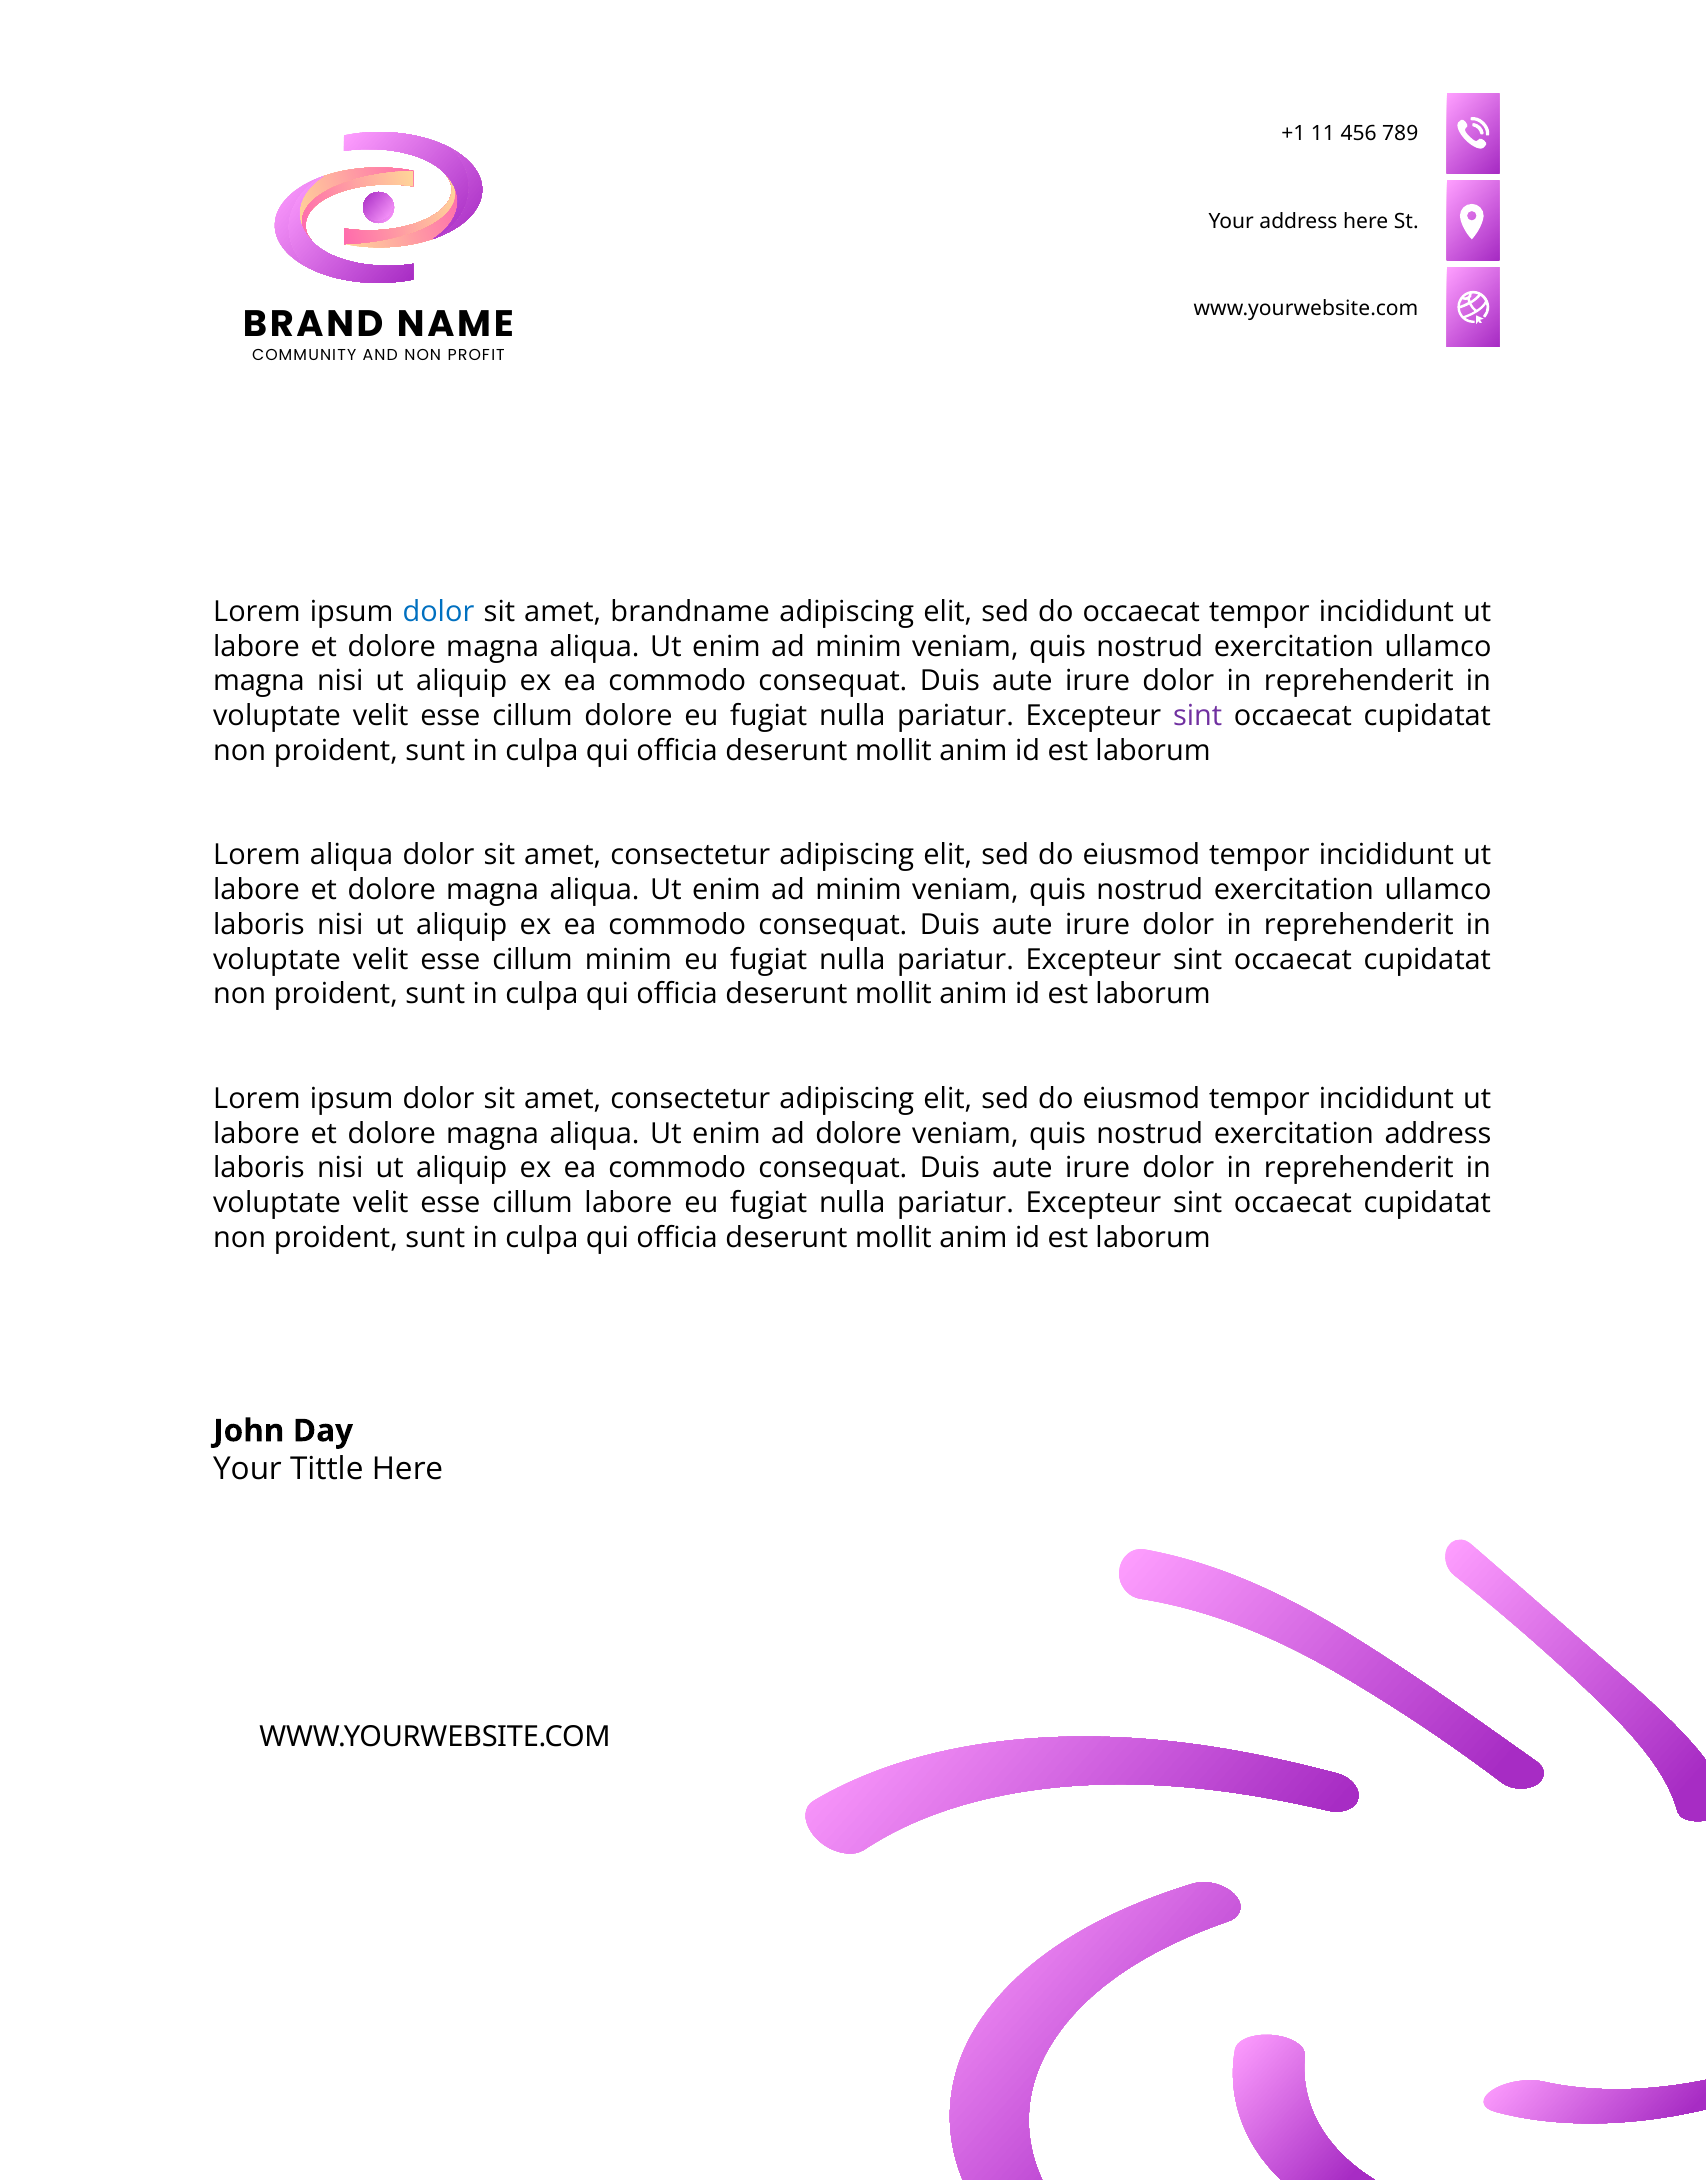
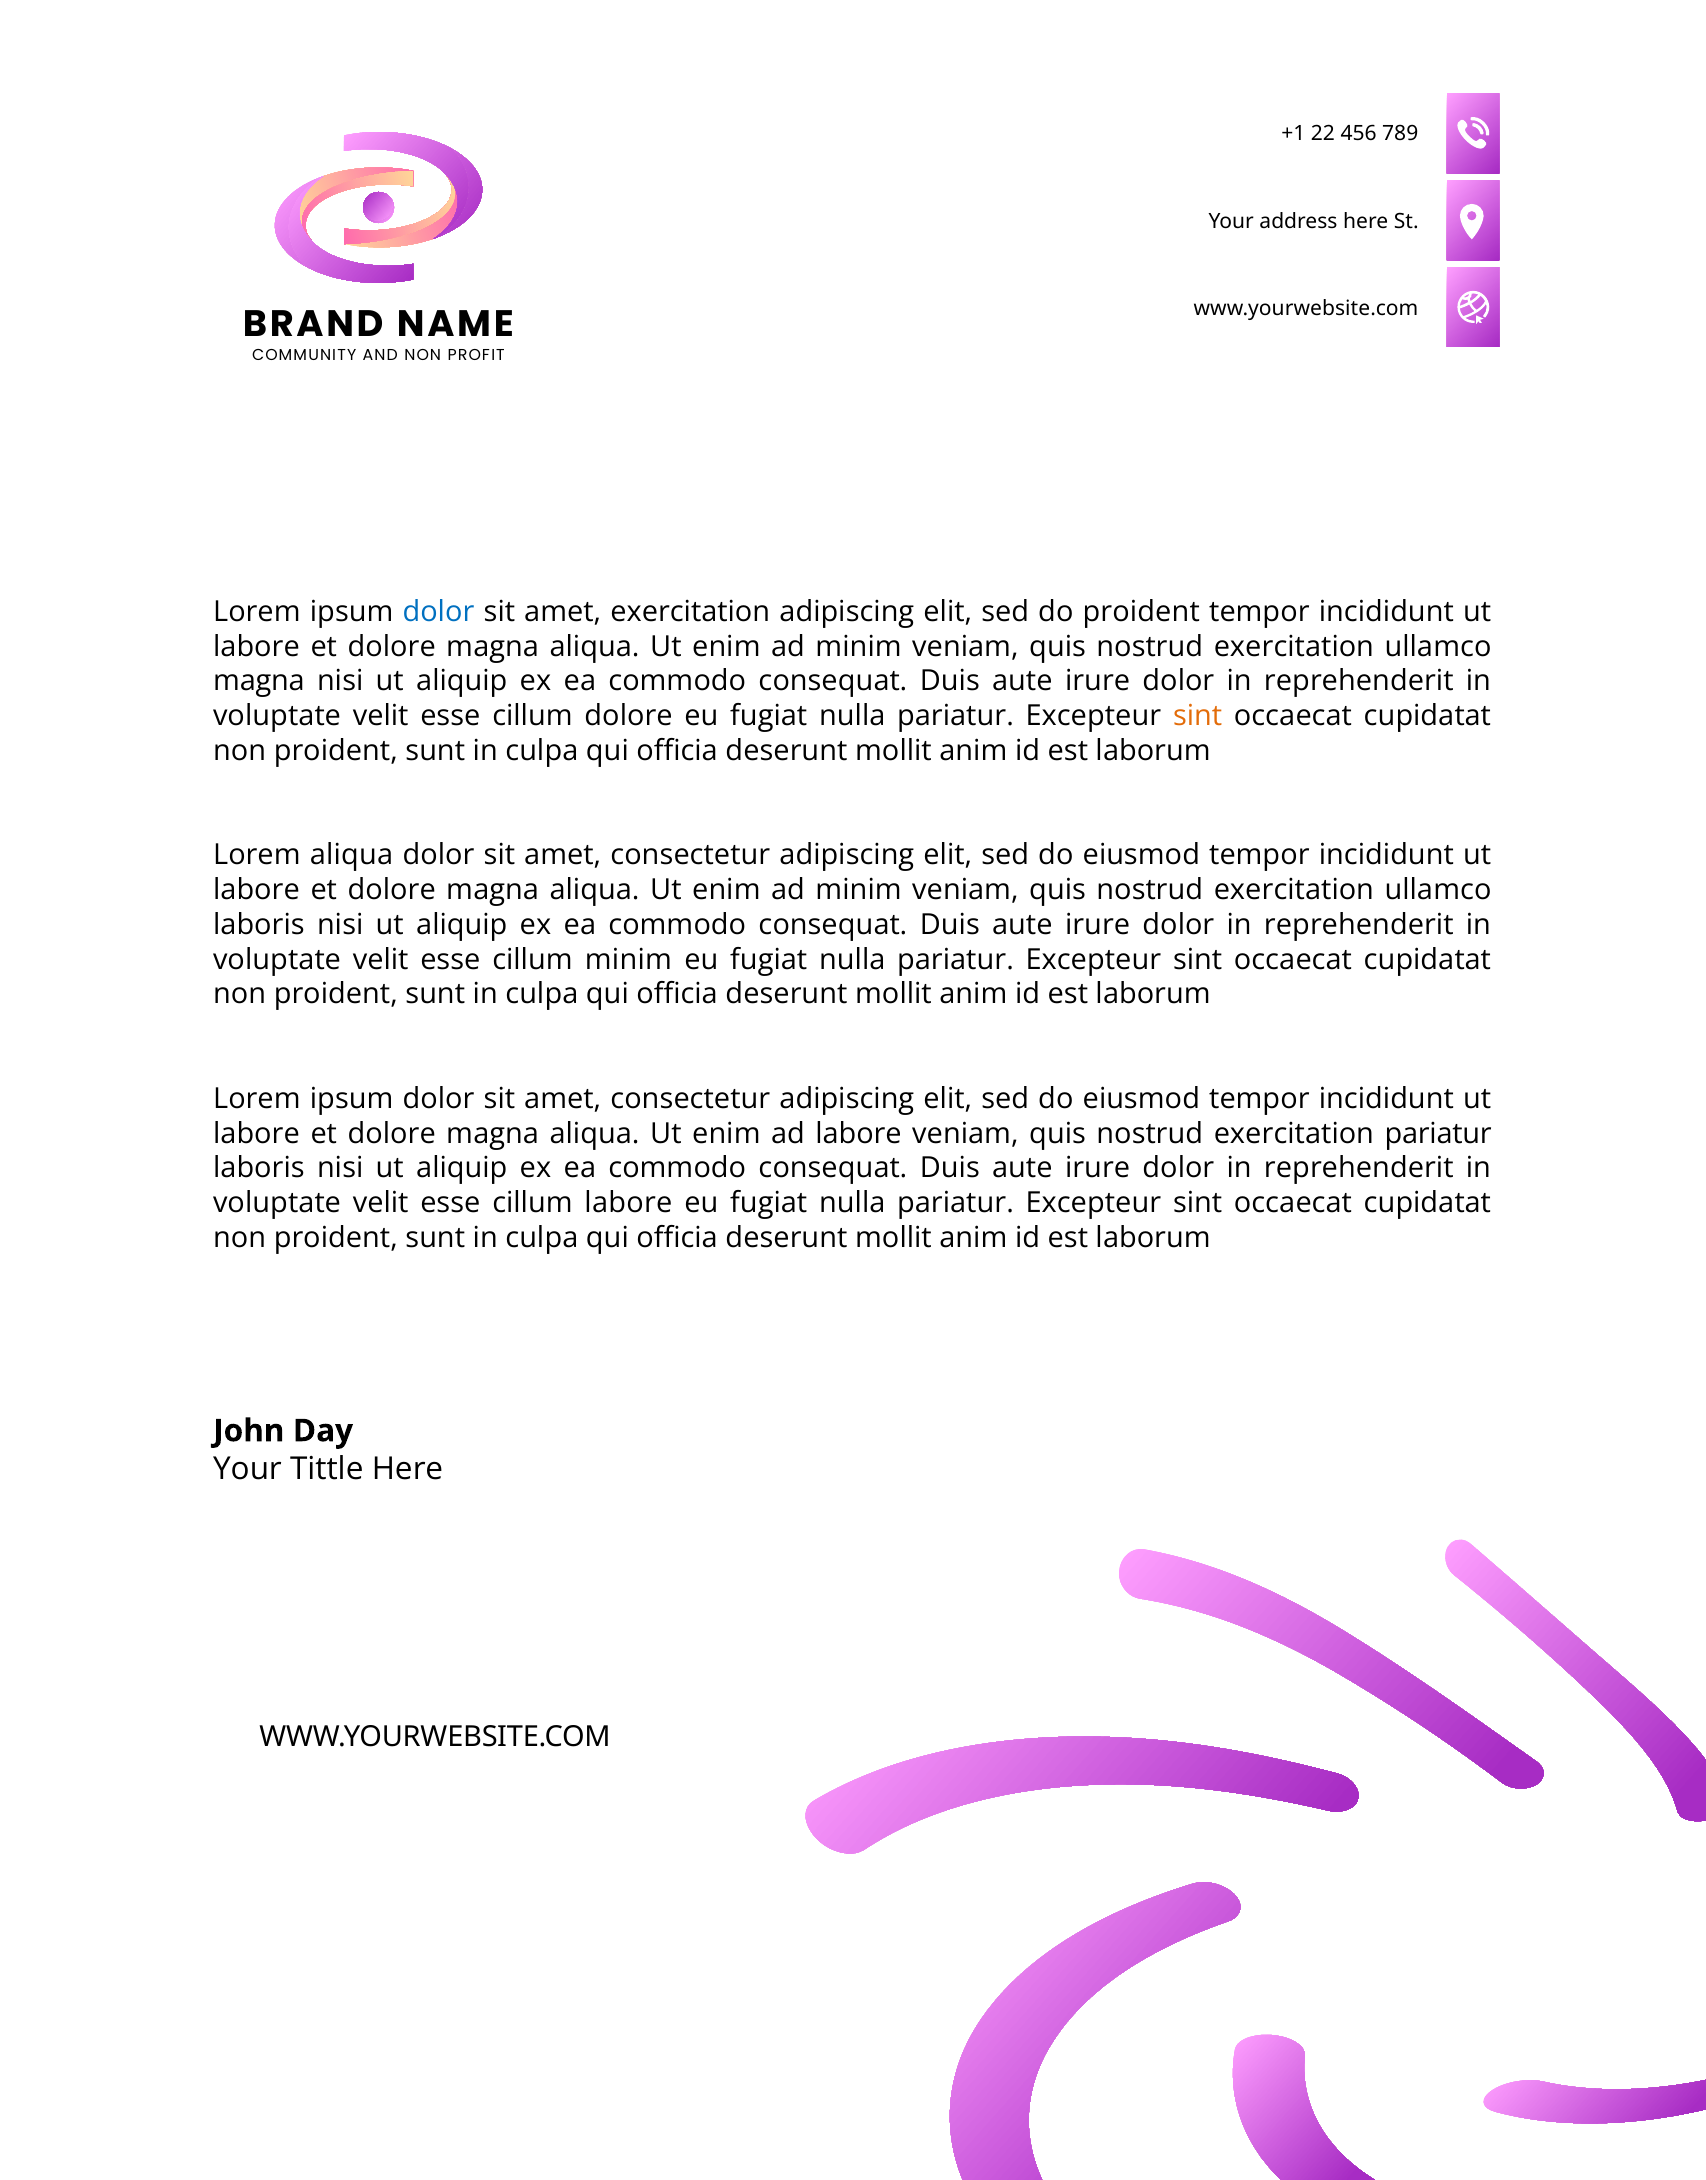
11: 11 -> 22 (1323, 134)
amet brandname: brandname -> exercitation (690, 612)
do occaecat: occaecat -> proident (1141, 612)
sint colour: purple -> orange (1198, 716)
ad dolore: dolore -> labore (859, 1133)
exercitation address: address -> pariatur (1438, 1133)
